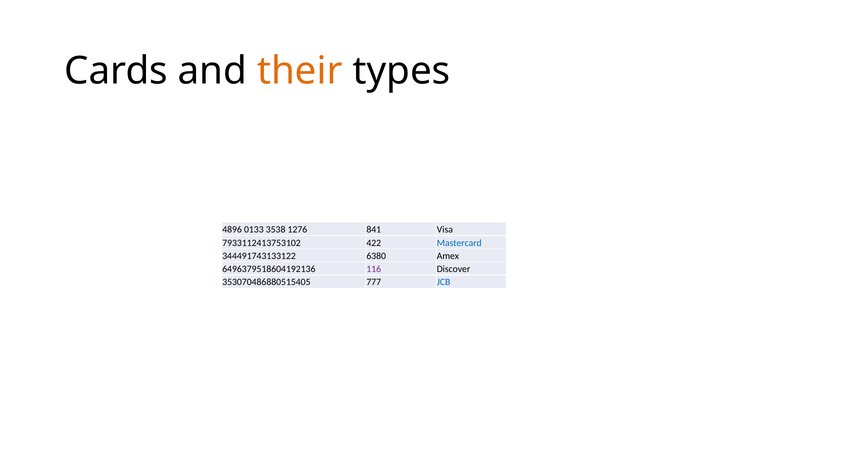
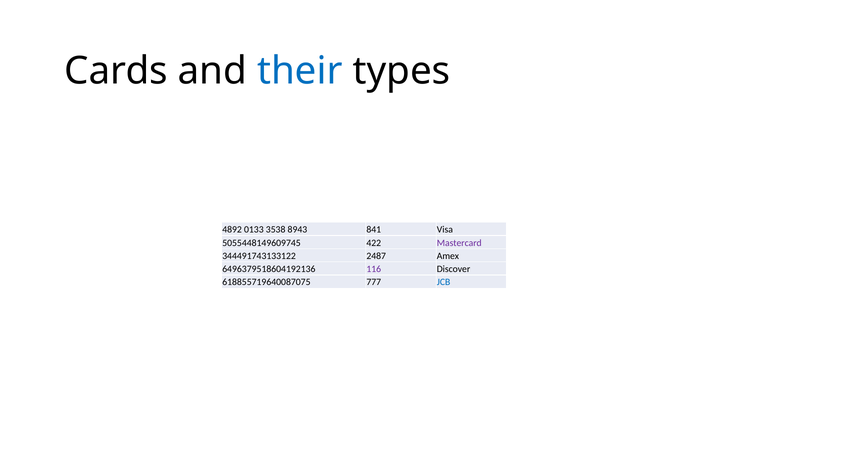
their colour: orange -> blue (300, 71)
4896: 4896 -> 4892 (232, 230)
1276: 1276 -> 8943 (297, 230)
7933112413753102: 7933112413753102 -> 5055448149609745 (261, 243)
Mastercard colour: blue -> purple (459, 243)
6380: 6380 -> 2487 (376, 256)
353070486880515405: 353070486880515405 -> 618855719640087075 (266, 282)
